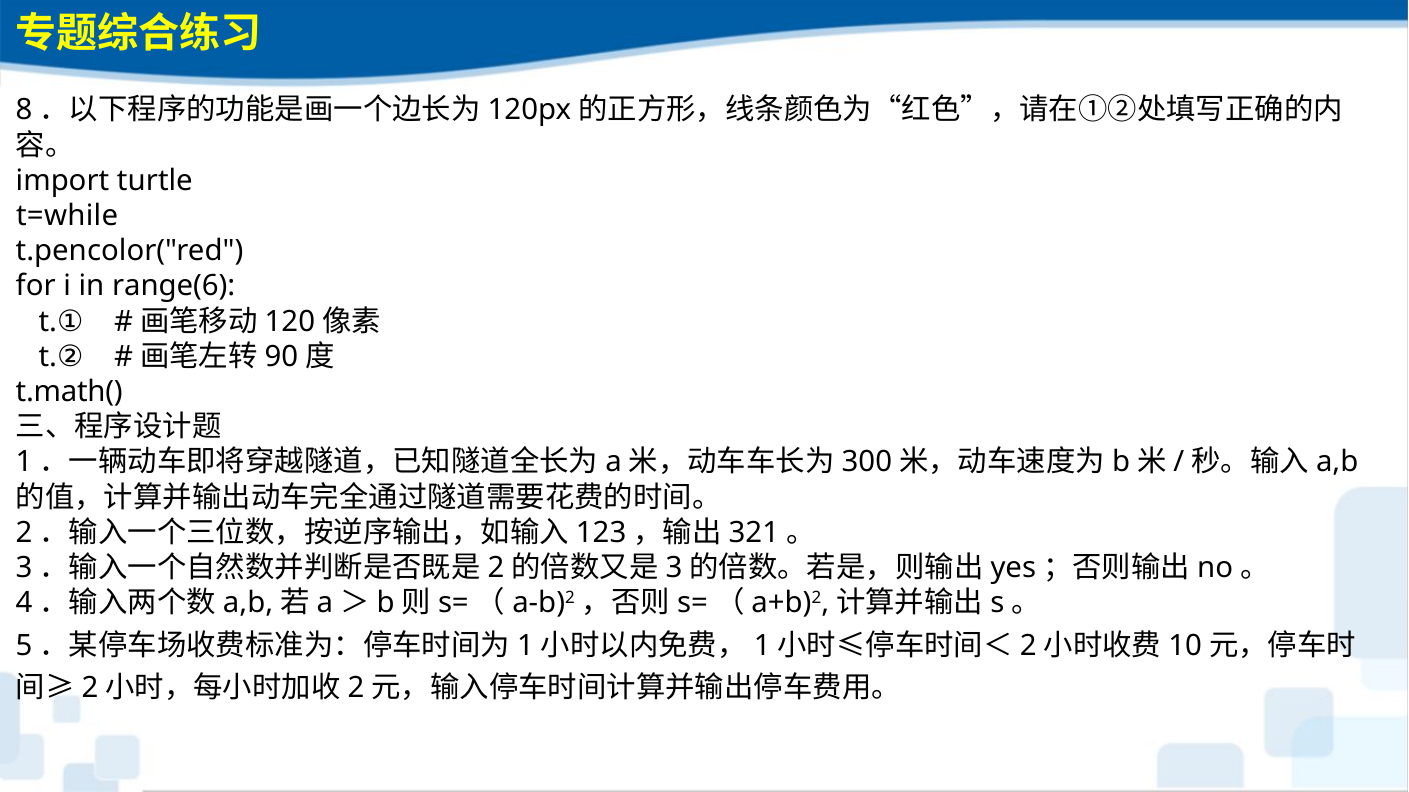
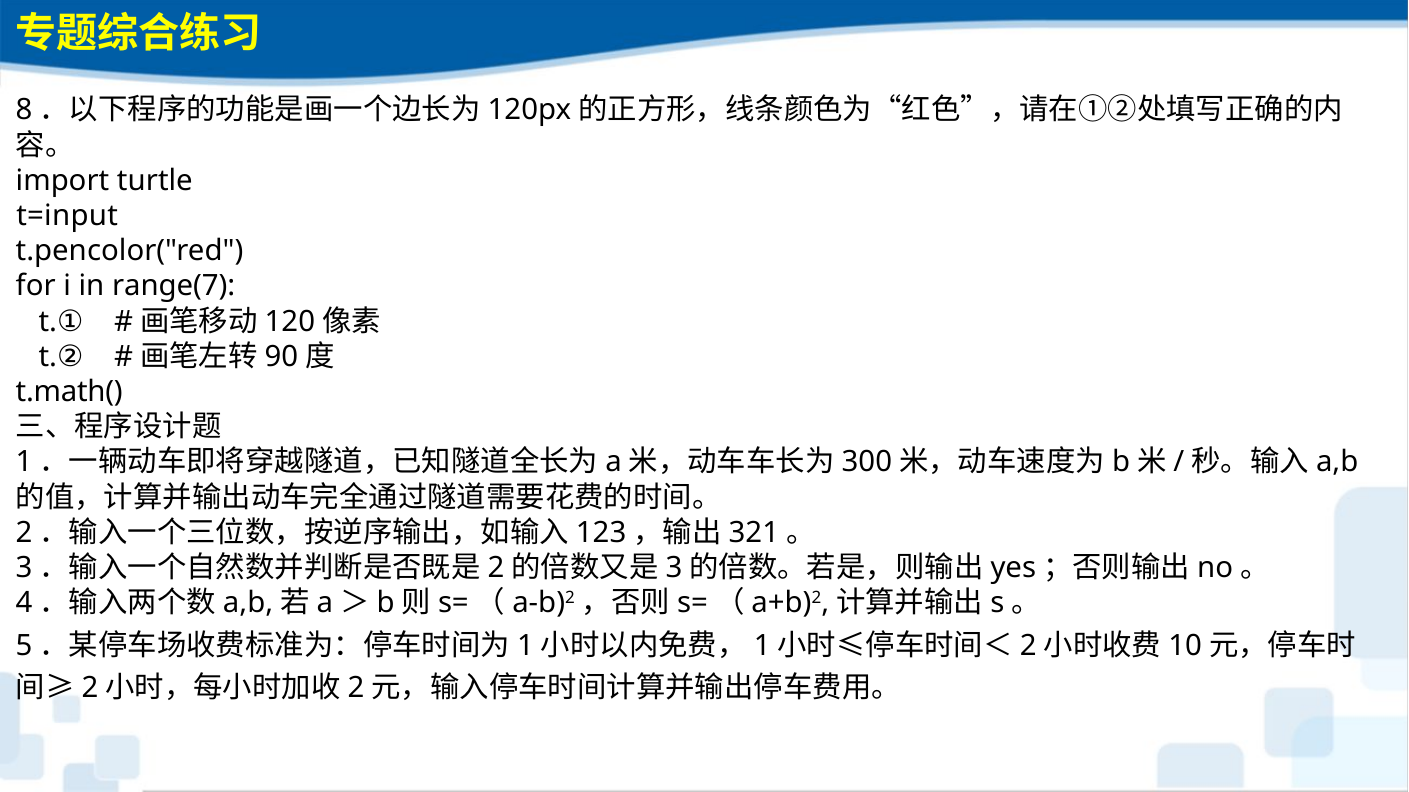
t=while: t=while -> t=input (67, 216)
range(6: range(6 -> range(7 (174, 286)
